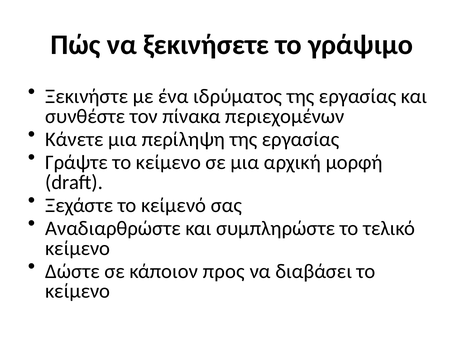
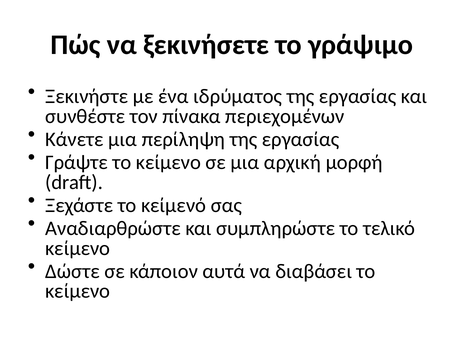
προς: προς -> αυτά (224, 271)
